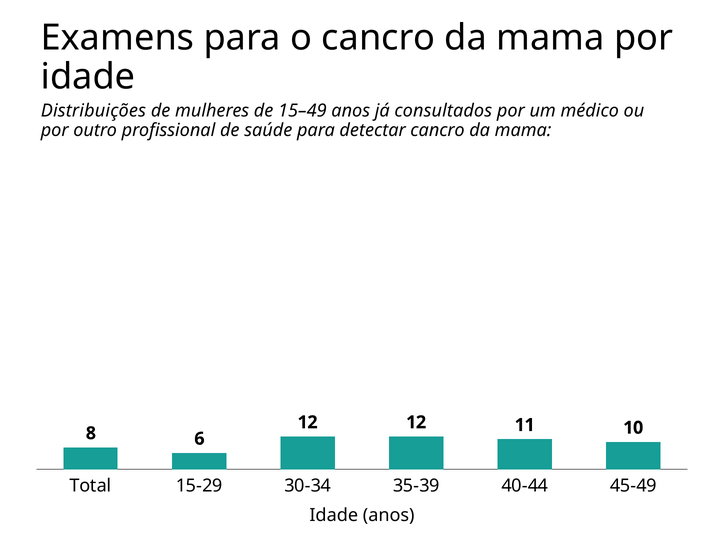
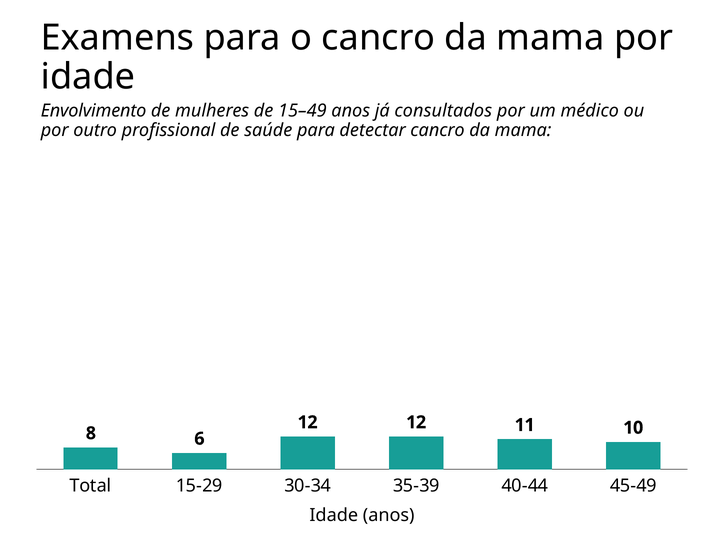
Distribuições: Distribuições -> Envolvimento (94, 111)
